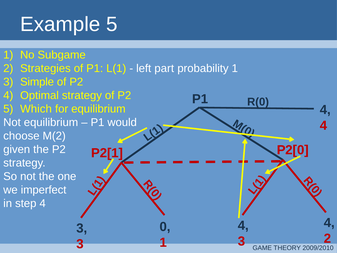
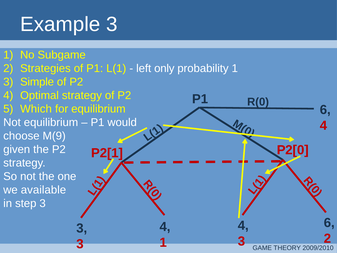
Example 5: 5 -> 3 (112, 24)
part: part -> only (164, 68)
4: 4 -> 6 (325, 110)
M(2: M(2 -> M(9 (54, 136)
imperfect: imperfect -> available (43, 190)
step 4: 4 -> 3 (43, 203)
4: 4 -> 6 (329, 223)
0: 0 -> 4 (165, 227)
